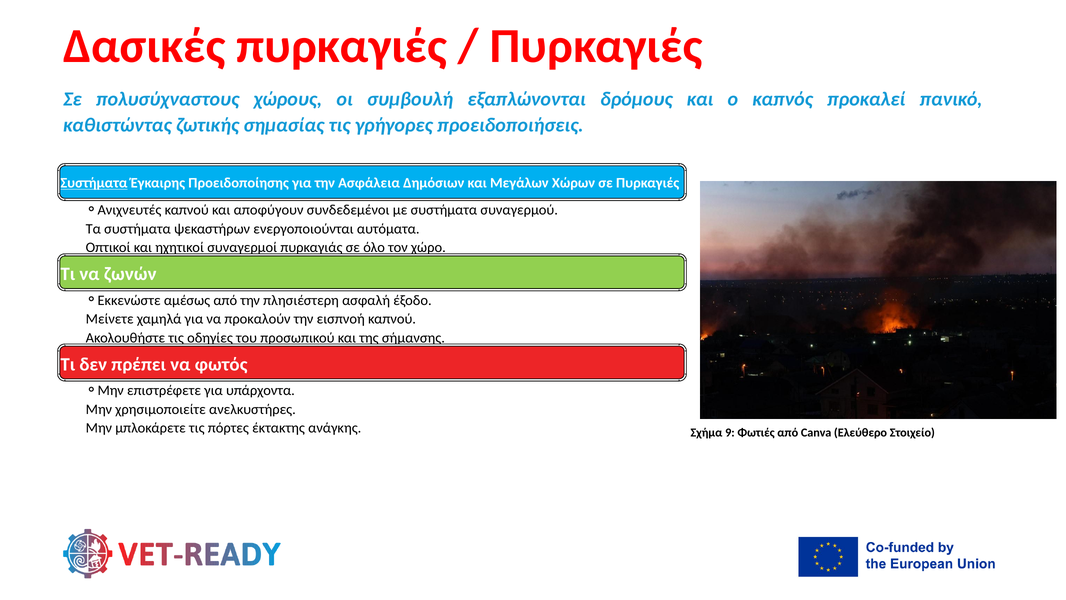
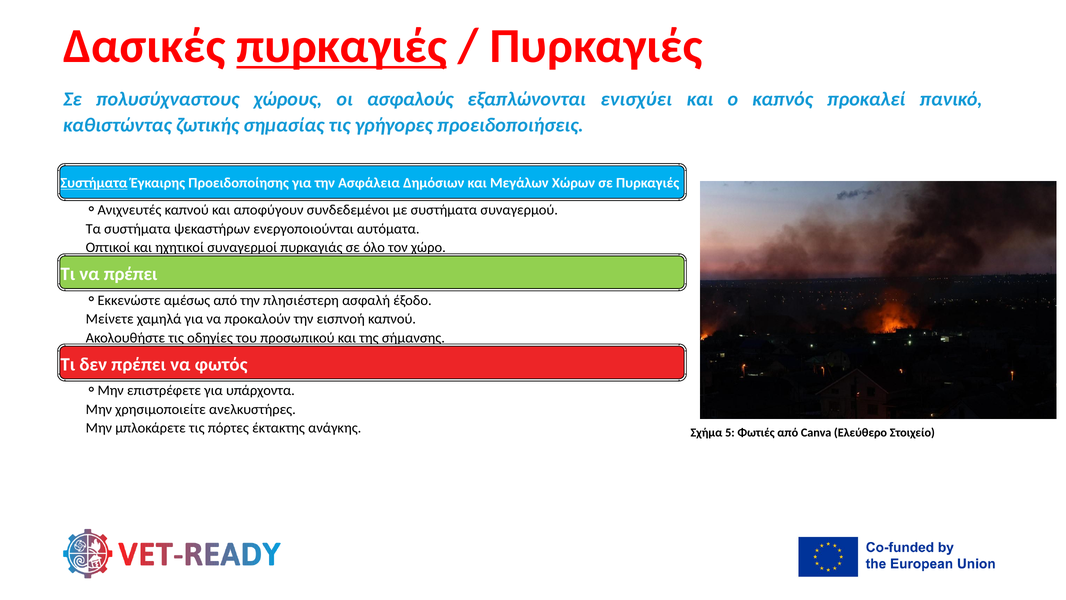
πυρκαγιές underline: none -> present (342, 46)
συμβουλή: συμβουλή -> ασφαλούς (410, 99)
δρόμους: δρόμους -> ενισχύει (636, 99)
να ζωνών: ζωνών -> πρέπει (131, 274)
9: 9 -> 5 (730, 432)
